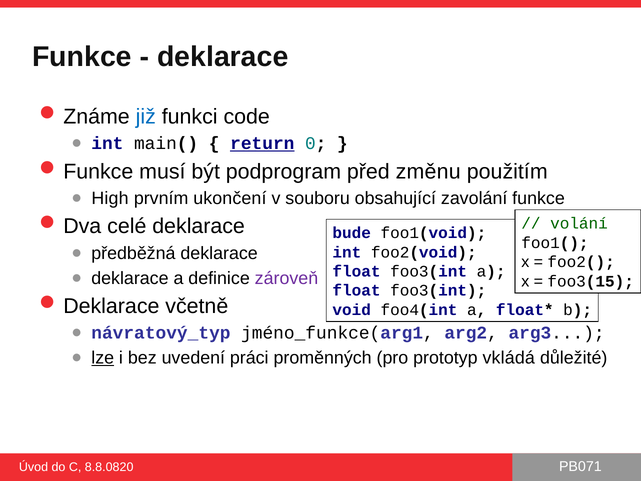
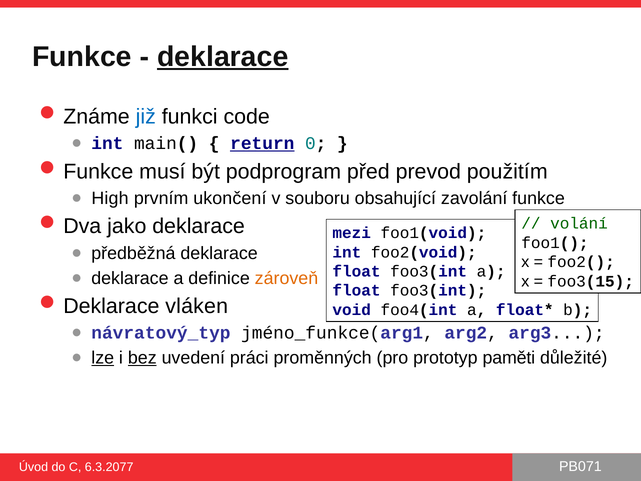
deklarace underline: none -> present (223, 57)
změnu: změnu -> prevod (428, 171)
celé: celé -> jako (127, 226)
bude: bude -> mezi (352, 233)
zároveň colour: purple -> orange (286, 278)
včetně: včetně -> vláken (197, 306)
bez underline: none -> present (142, 358)
vkládá: vkládá -> paměti (509, 358)
8.8.0820: 8.8.0820 -> 6.3.2077 (109, 467)
